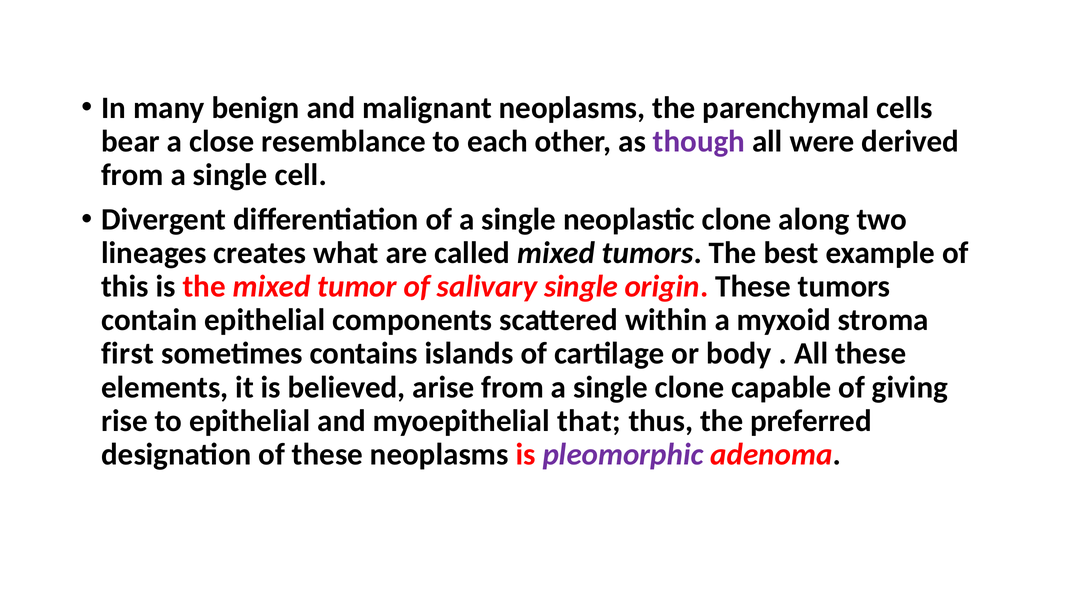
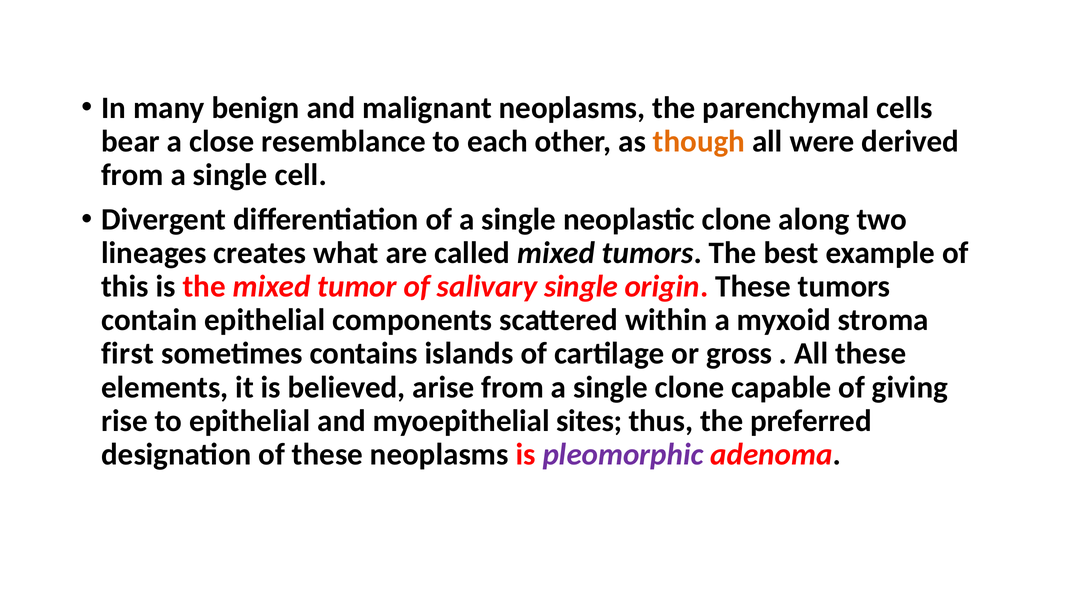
though colour: purple -> orange (699, 141)
body: body -> gross (739, 353)
that: that -> sites (589, 421)
